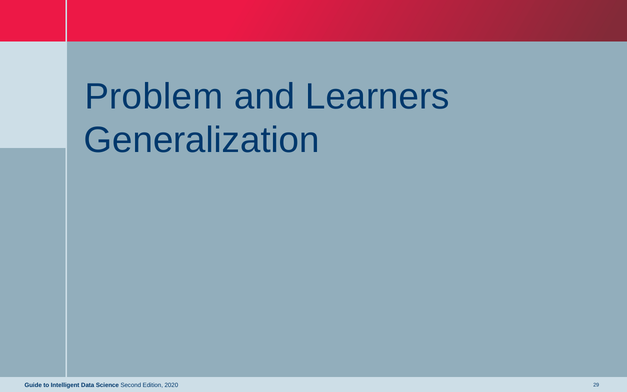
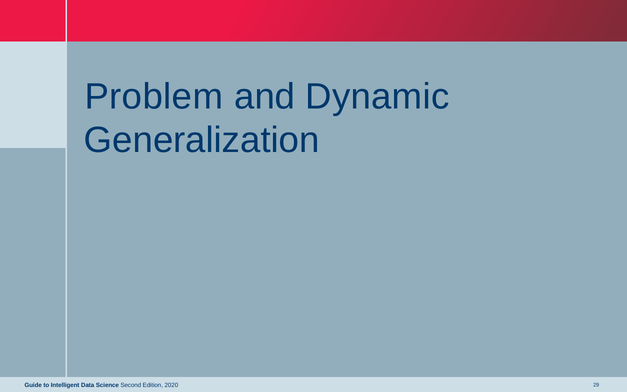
Learners: Learners -> Dynamic (377, 96)
